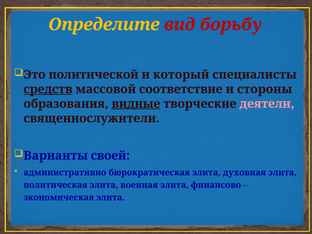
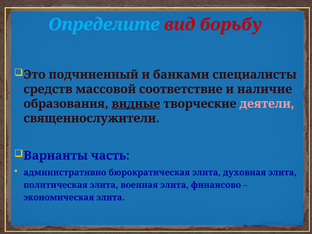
Определите colour: yellow -> light blue (104, 25)
политической: политической -> подчиненный (94, 75)
который: который -> банками (181, 75)
средств underline: present -> none (48, 89)
стороны: стороны -> наличие (265, 89)
своей: своей -> часть (110, 156)
